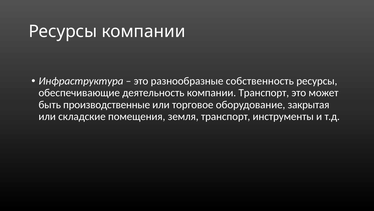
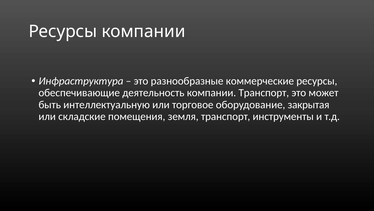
собственность: собственность -> коммерческие (260, 81)
производственные: производственные -> интеллектуальную (107, 104)
